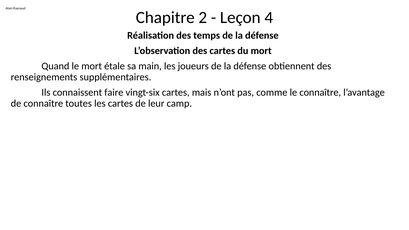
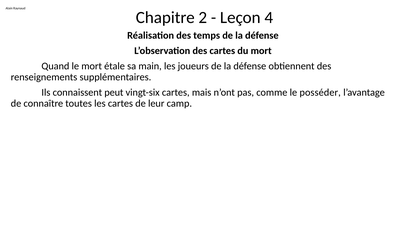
faire: faire -> peut (114, 92)
le connaître: connaître -> posséder (320, 92)
